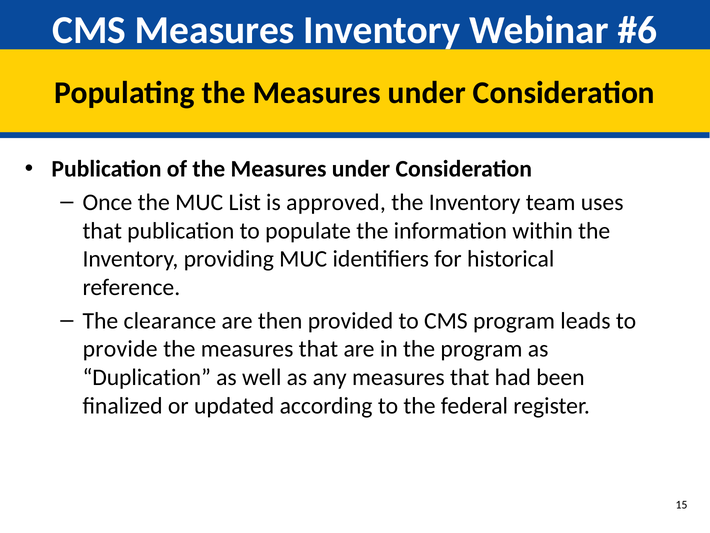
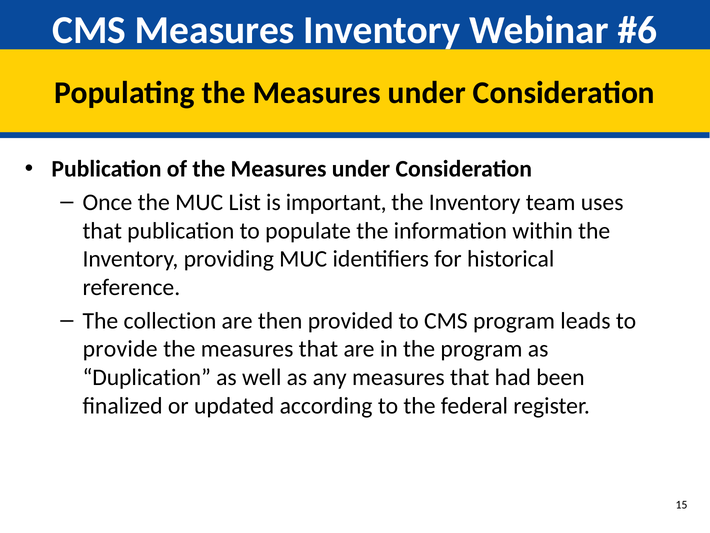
approved: approved -> important (336, 202)
clearance: clearance -> collection (170, 320)
